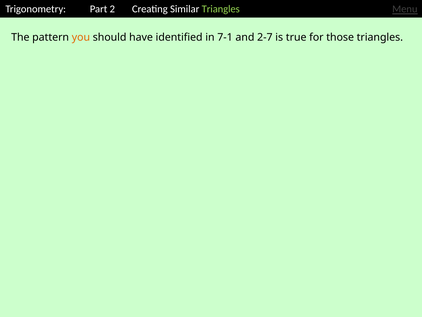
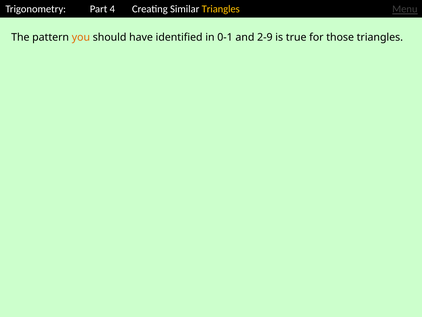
2: 2 -> 4 (112, 9)
Triangles colour: light green -> yellow (221, 9)
7-1: 7-1 -> 0-1 (225, 37)
2-7: 2-7 -> 2-9 (265, 37)
